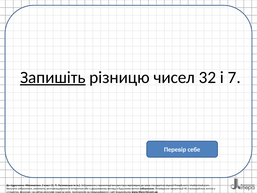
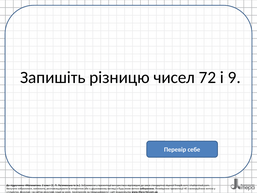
Запишіть underline: present -> none (53, 77)
32: 32 -> 72 (207, 77)
7: 7 -> 9 (234, 77)
